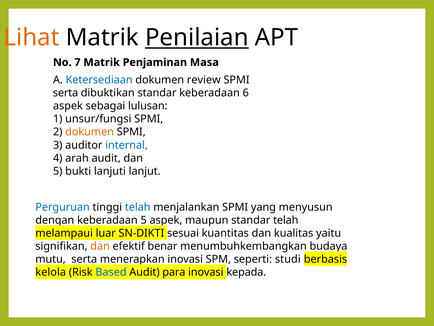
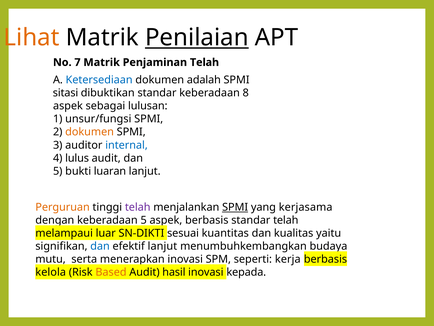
Penjaminan Masa: Masa -> Telah (204, 62)
review: review -> adalah (204, 80)
serta: serta -> sitasi (66, 93)
6: 6 -> 8 (246, 93)
arah: arah -> lulus (77, 158)
lanjuti: lanjuti -> luaran (110, 171)
Perguruan colour: blue -> orange (63, 207)
telah colour: blue -> purple (138, 207)
SPMI underline: none -> present (235, 207)
menyusun: menyusun -> kerjasama (306, 207)
maupun: maupun -> berbasis (207, 220)
dan colour: orange -> blue (100, 246)
efektif benar: benar -> lanjut (162, 246)
studi: studi -> kerja (288, 259)
Based colour: blue -> orange (111, 272)
para: para -> hasil (174, 272)
